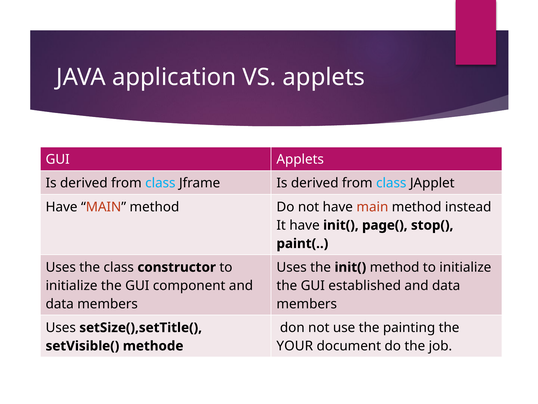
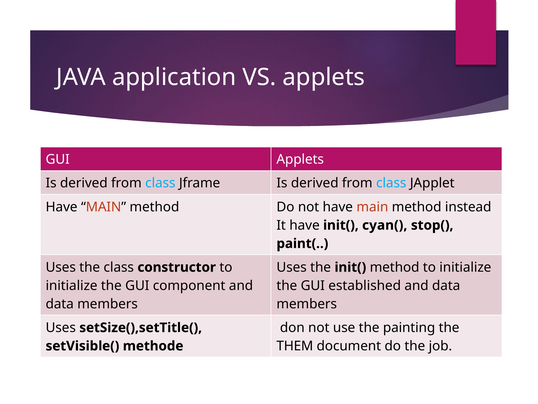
page(: page( -> cyan( (385, 225)
YOUR: YOUR -> THEM (295, 346)
